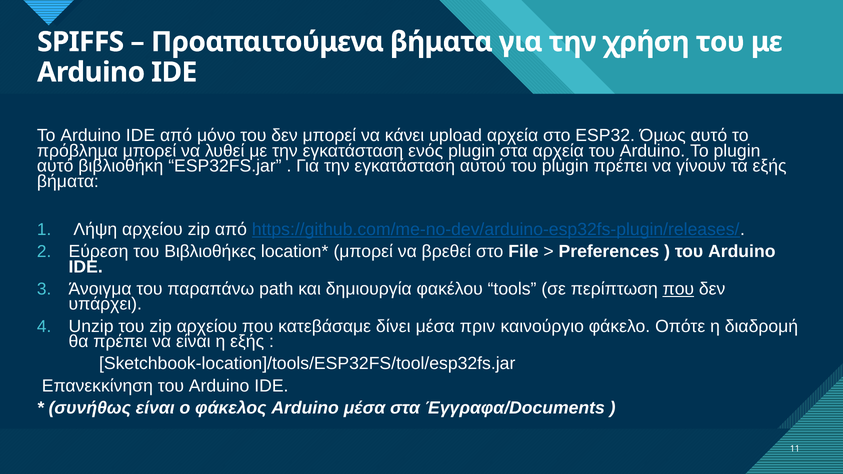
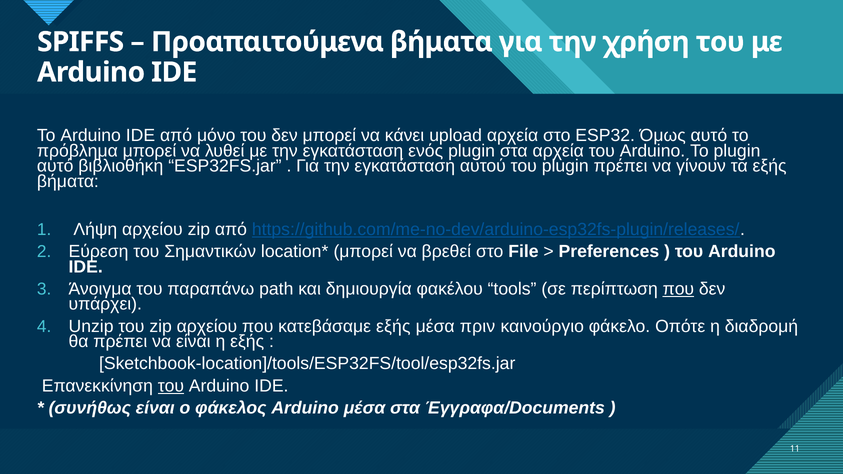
Βιβλιοθήκες: Βιβλιοθήκες -> Σημαντικών (210, 252)
κατεβάσαμε δίνει: δίνει -> εξής (393, 326)
του underline: none -> present (171, 386)
